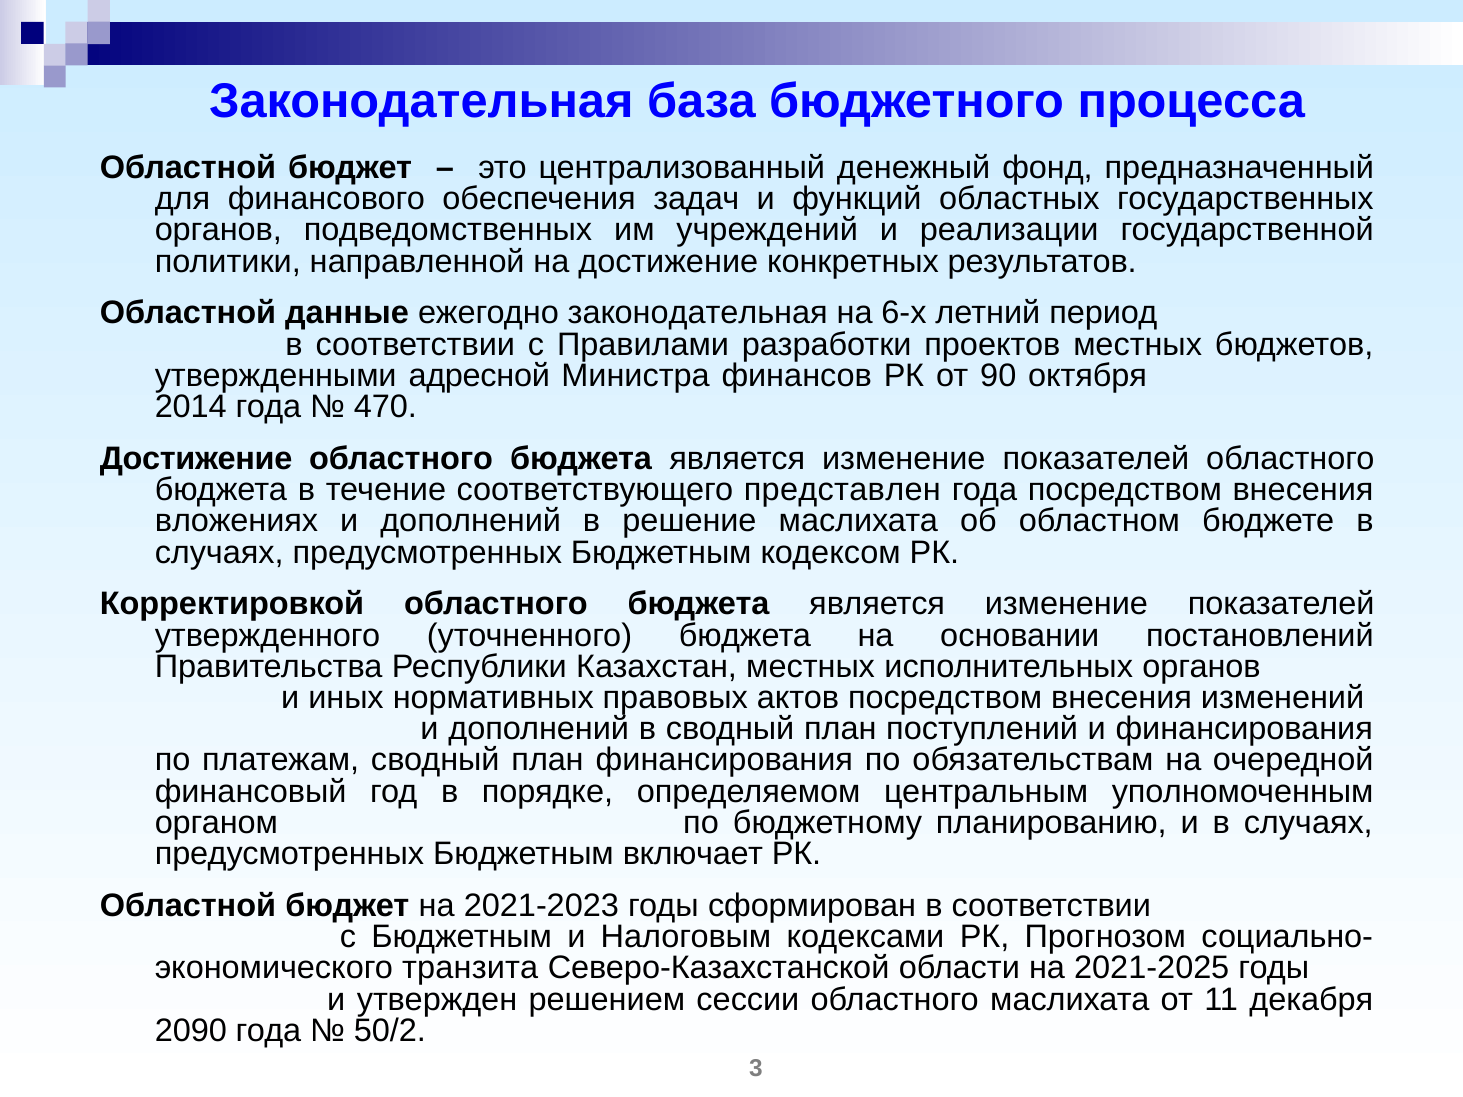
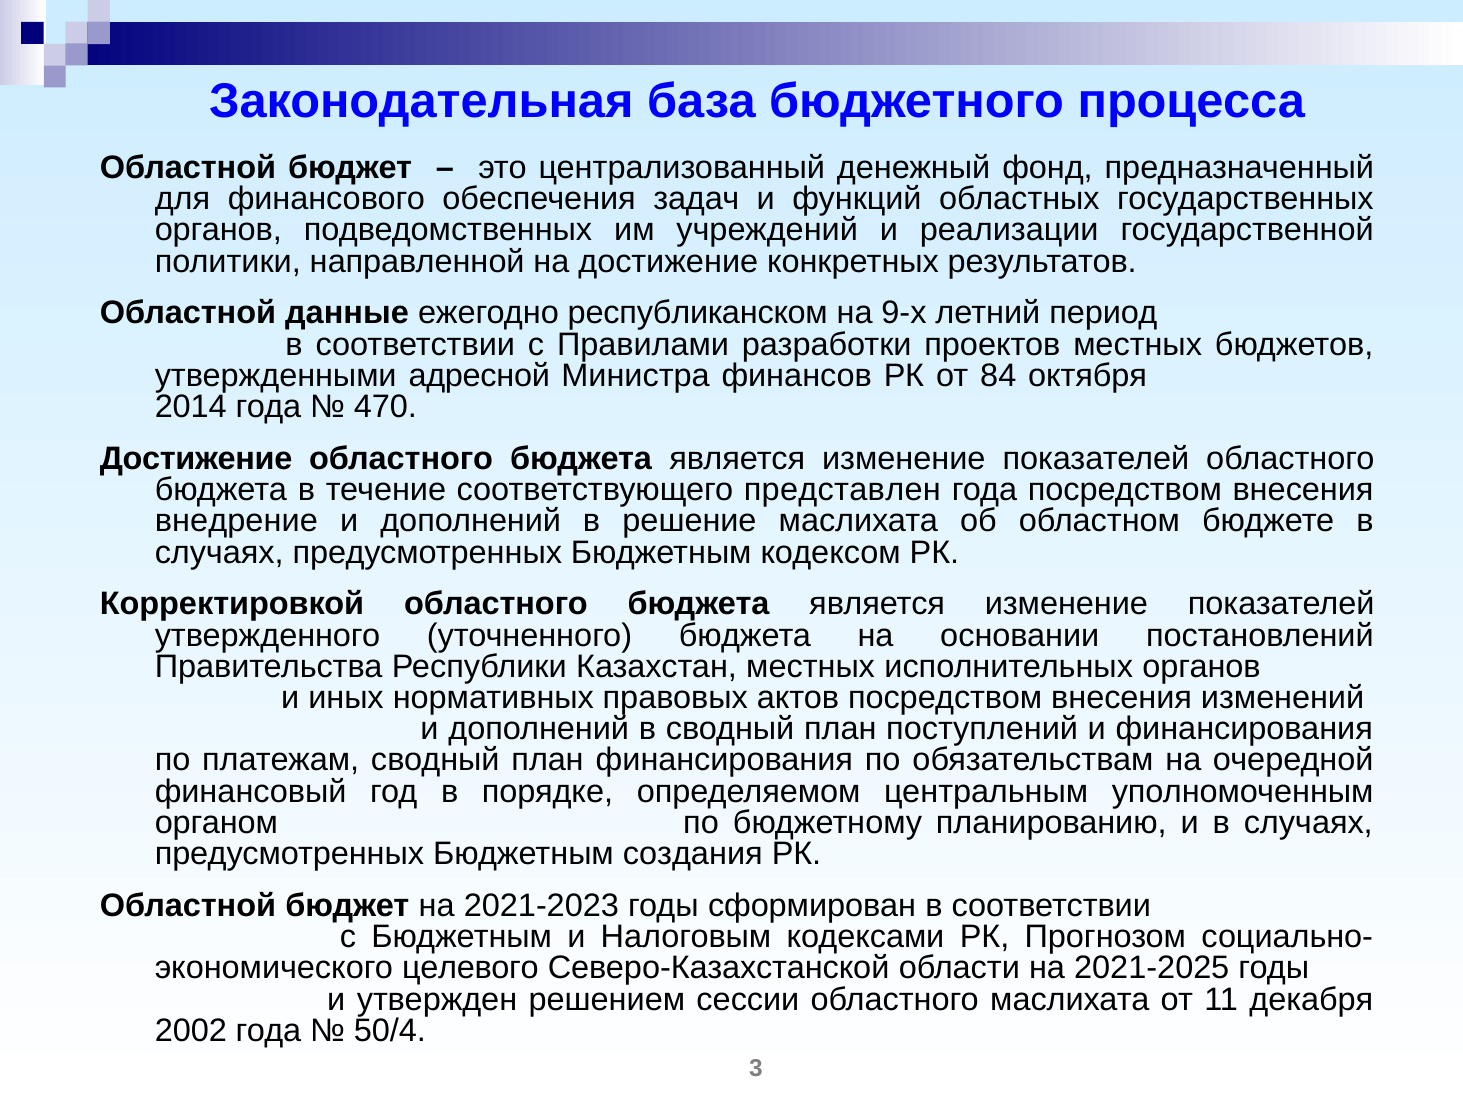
ежегодно законодательная: законодательная -> республиканском (698, 313)
6-х: 6-х -> 9-х (904, 313)
90: 90 -> 84 (998, 376)
вложениях: вложениях -> внедрение (236, 521)
включает: включает -> создания (693, 854)
транзита: транзита -> целевого (470, 968)
2090: 2090 -> 2002 (191, 1031)
50/2: 50/2 -> 50/4 (390, 1031)
